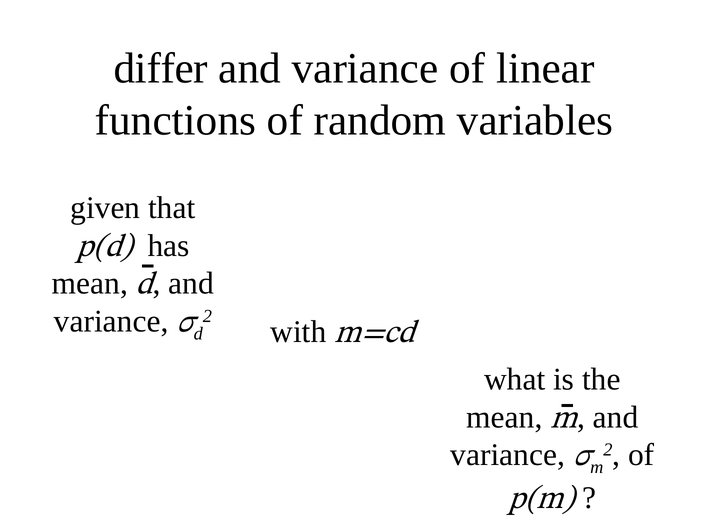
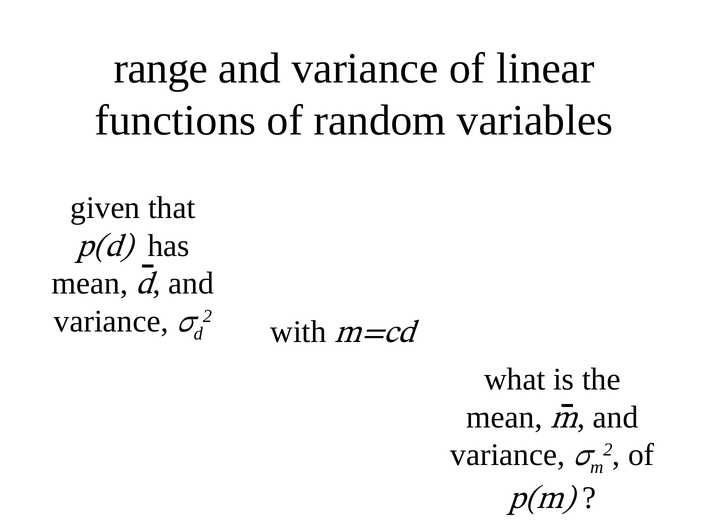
differ: differ -> range (161, 69)
